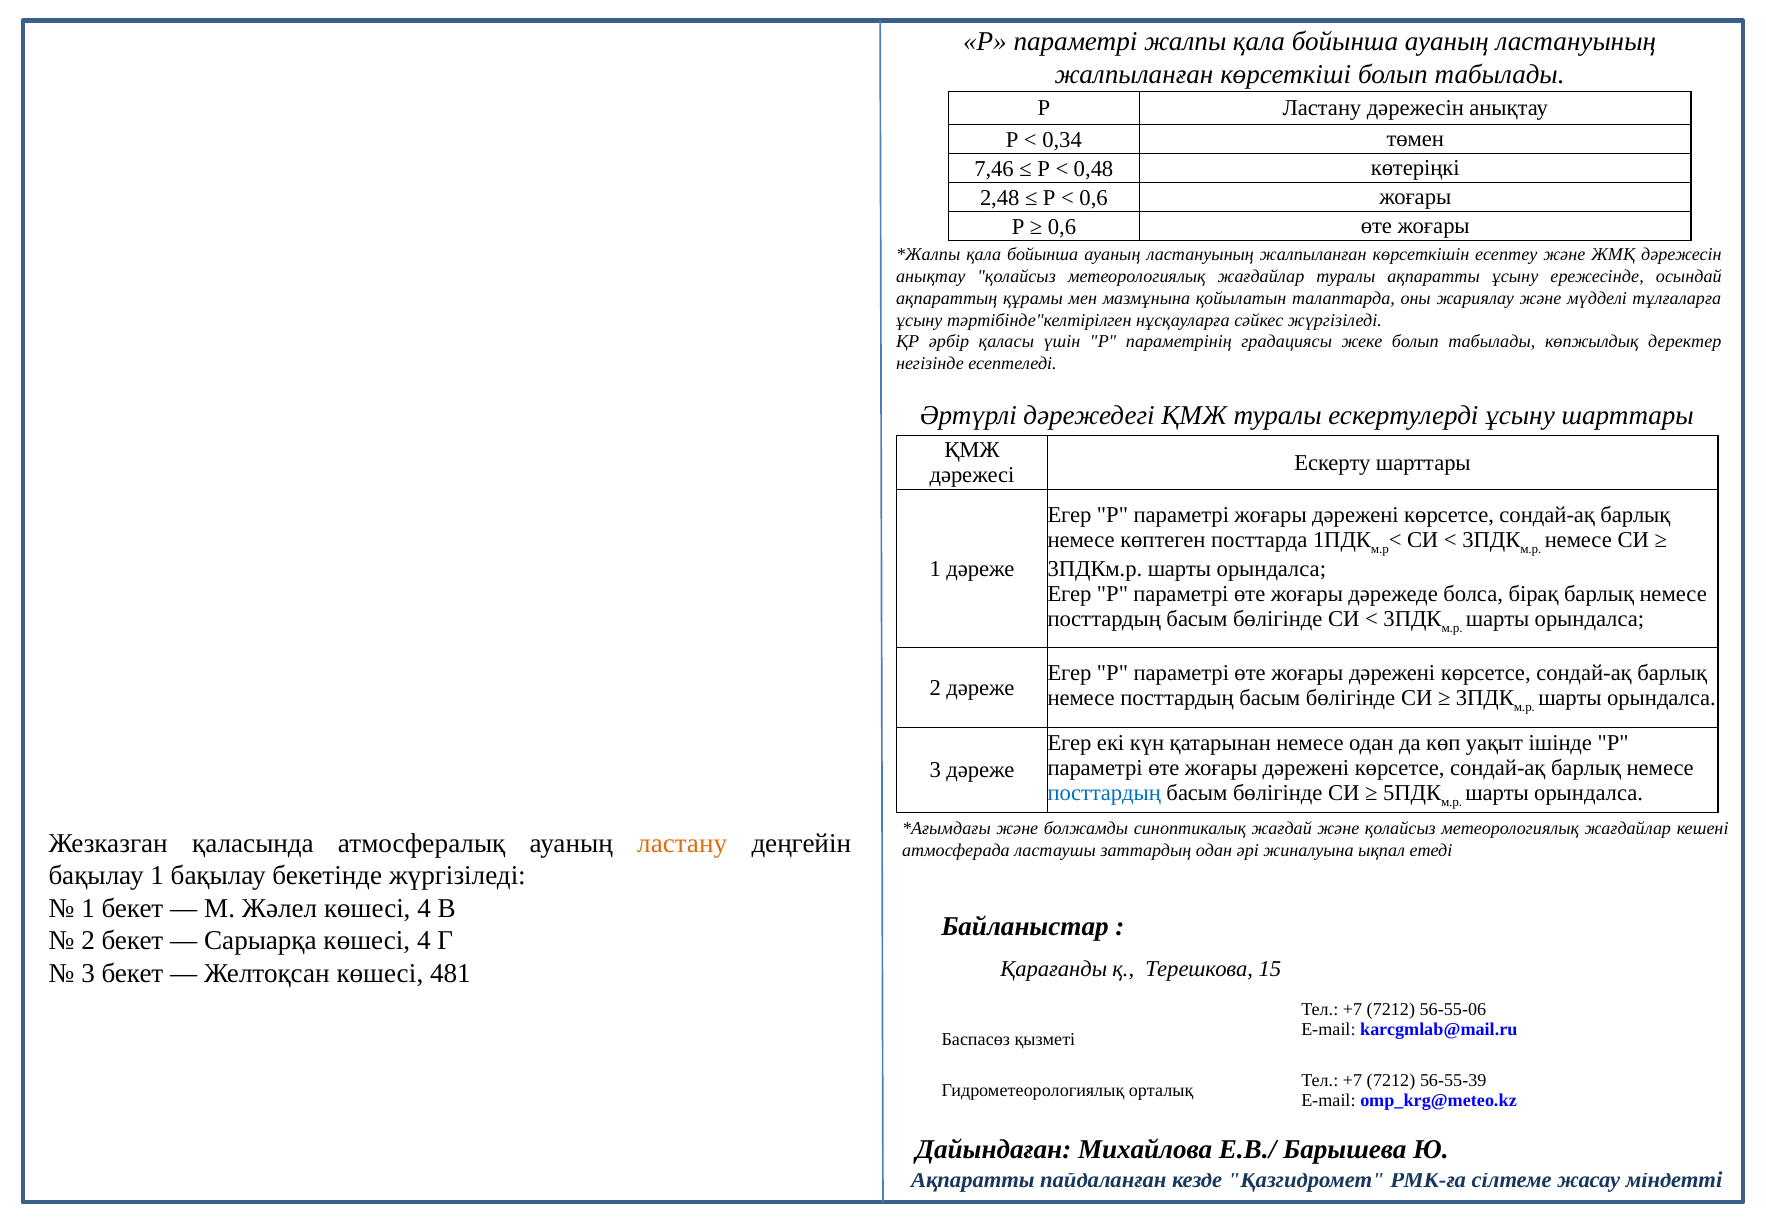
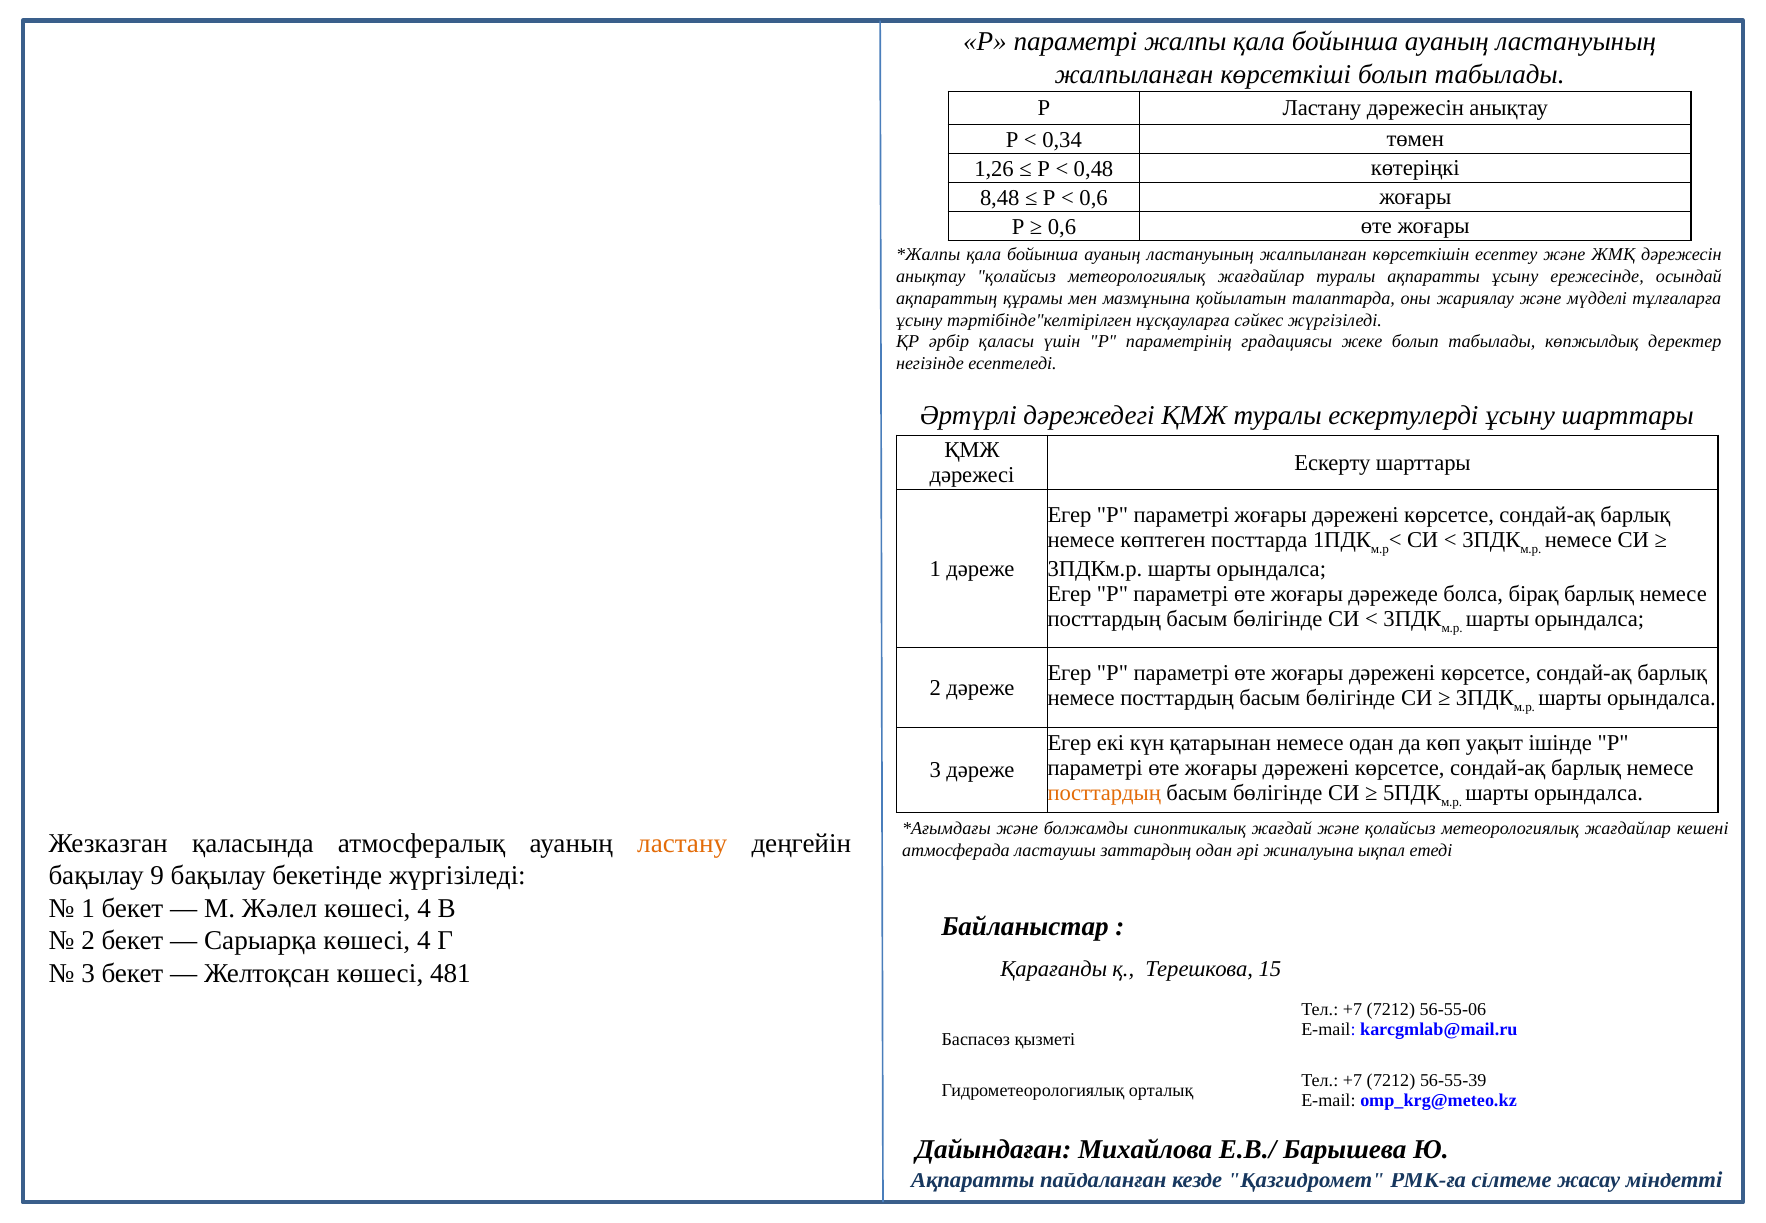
7,46: 7,46 -> 1,26 (994, 169)
2,48: 2,48 -> 8,48 (1000, 198)
посттардың colour: blue -> orange (1104, 793)
бақылау 1: 1 -> 9 (157, 875)
